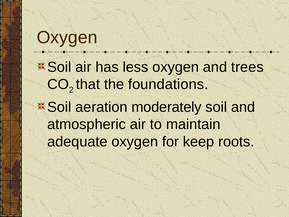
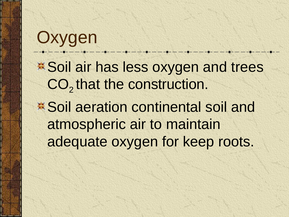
foundations: foundations -> construction (168, 84)
moderately: moderately -> continental (166, 107)
